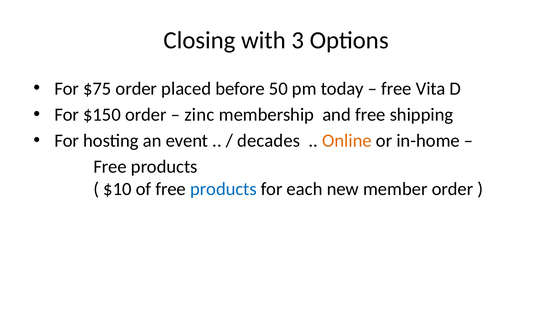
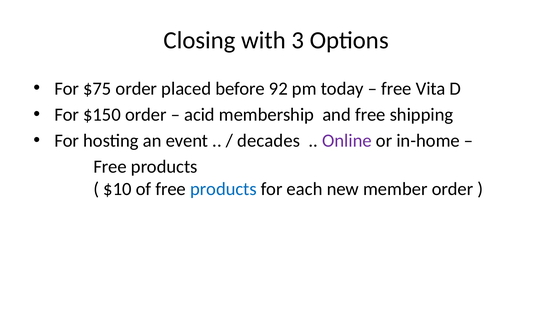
50: 50 -> 92 (278, 89)
zinc: zinc -> acid (199, 115)
Online colour: orange -> purple (347, 141)
